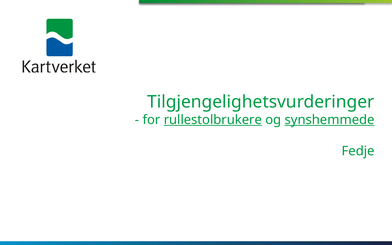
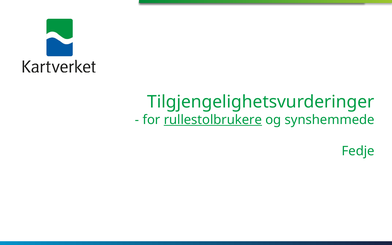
synshemmede underline: present -> none (330, 120)
